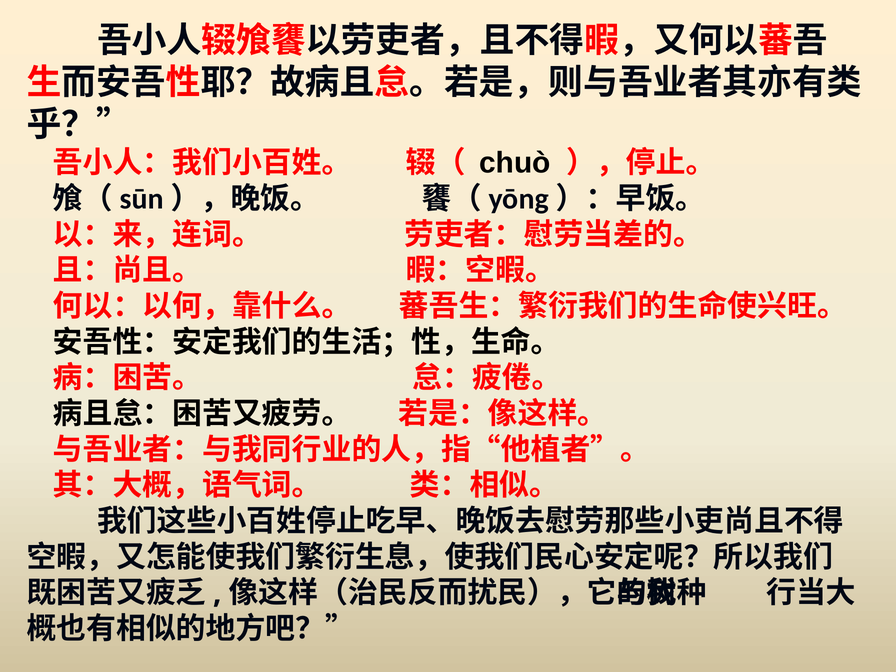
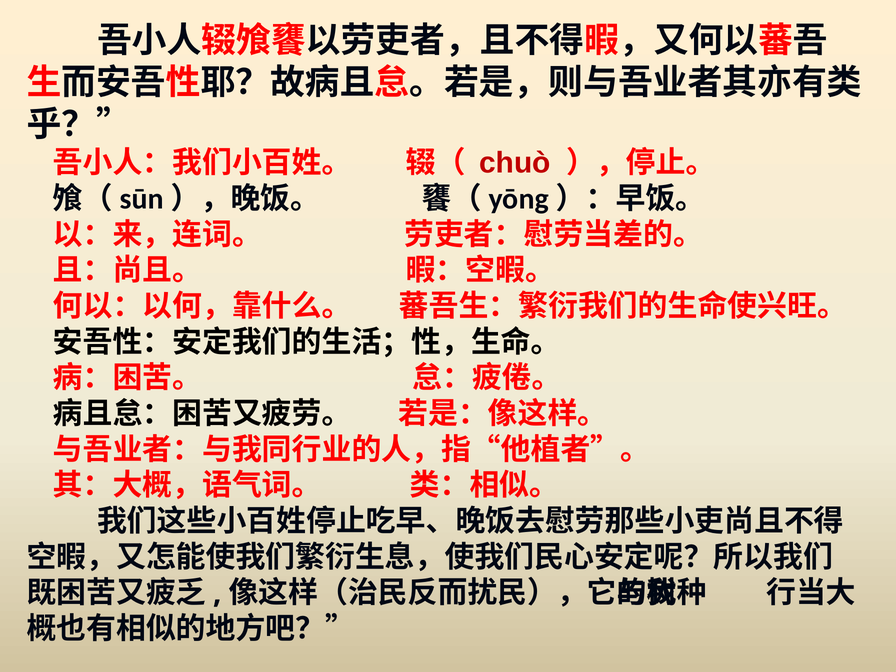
chuò colour: black -> red (515, 163)
